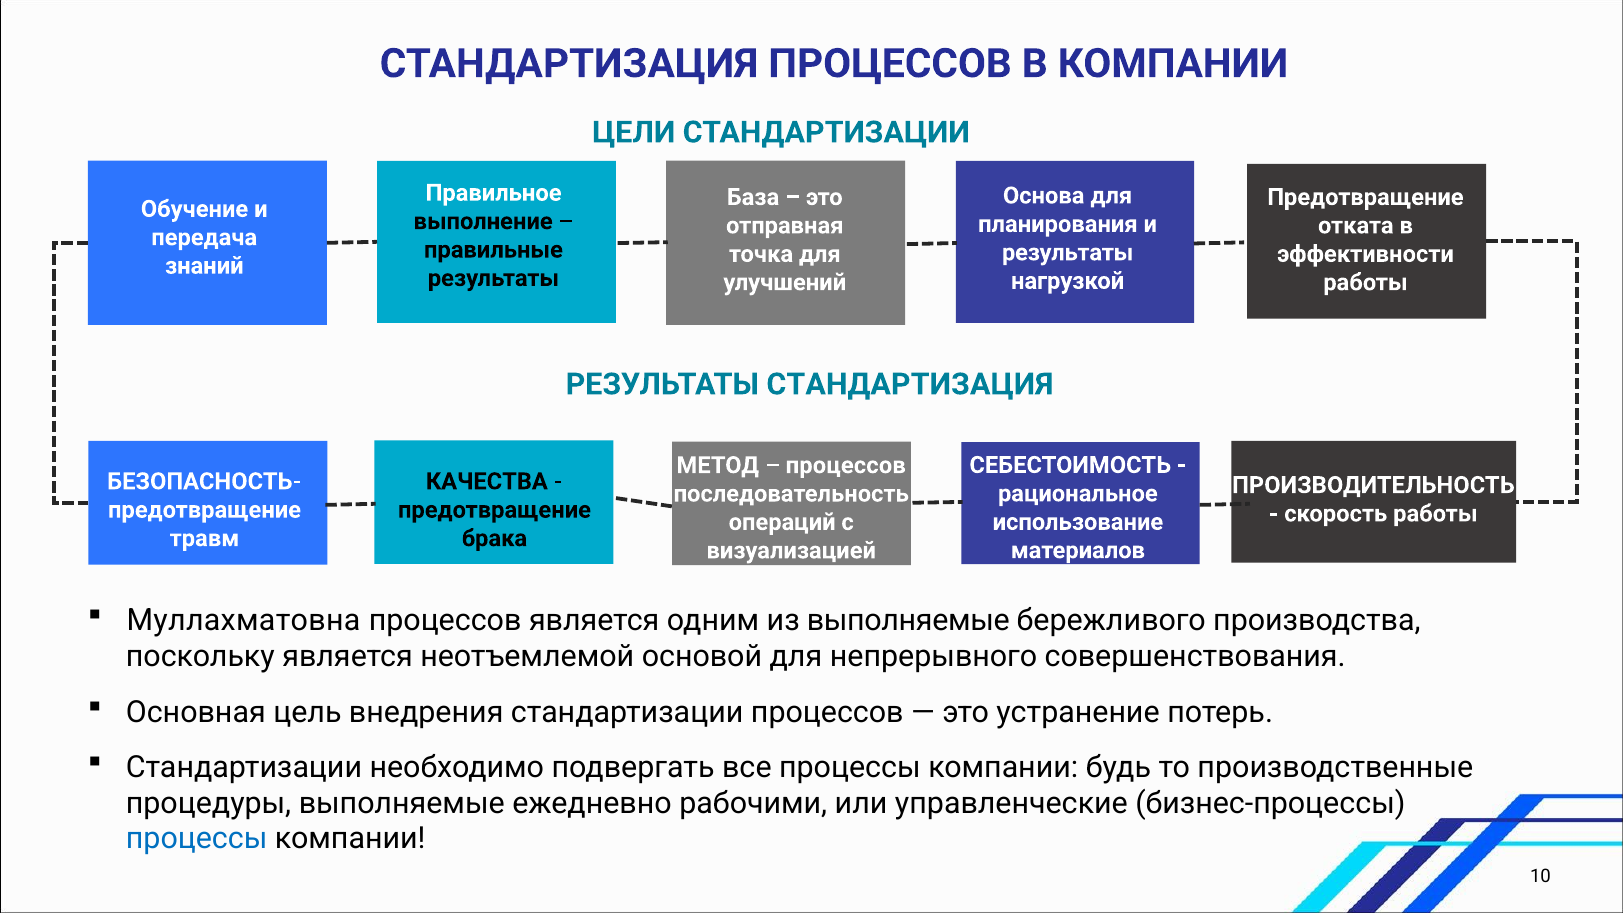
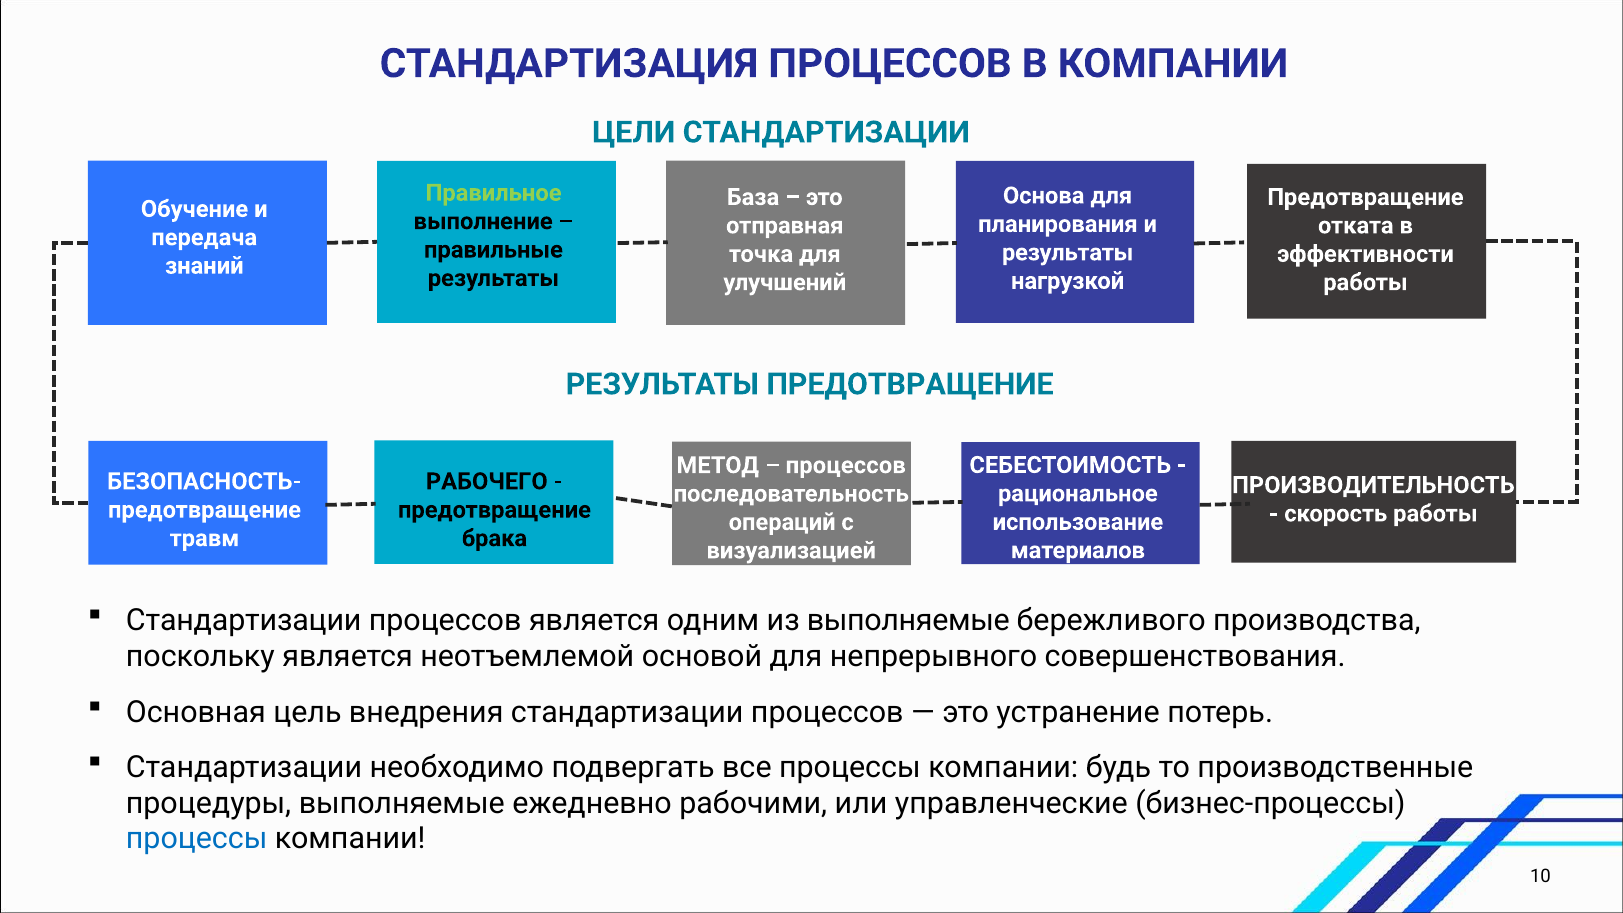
Правильное colour: white -> light green (494, 193)
РЕЗУЛЬТАТЫ СТАНДАРТИЗАЦИЯ: СТАНДАРТИЗАЦИЯ -> ПРЕДОТВРАЩЕНИЕ (910, 384)
КАЧЕСТВА: КАЧЕСТВА -> РАБОЧЕГО (487, 481)
Муллахматовна: Муллахматовна -> Стандартизации (244, 621)
